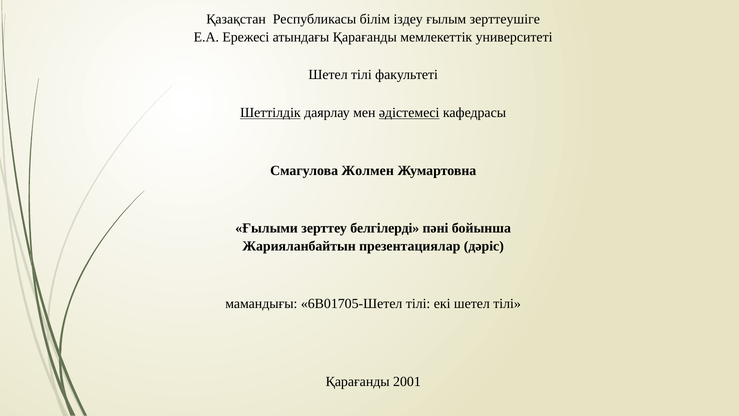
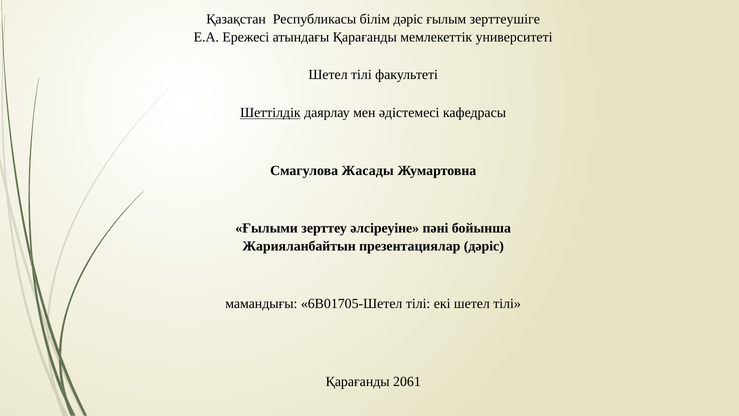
білім іздеу: іздеу -> дәріс (408, 19)
әдістемесі underline: present -> none (409, 113)
Жолмен: Жолмен -> Жасады (368, 170)
белгілерді: белгілерді -> әлсіреуіне (385, 228)
2001: 2001 -> 2061 (407, 381)
